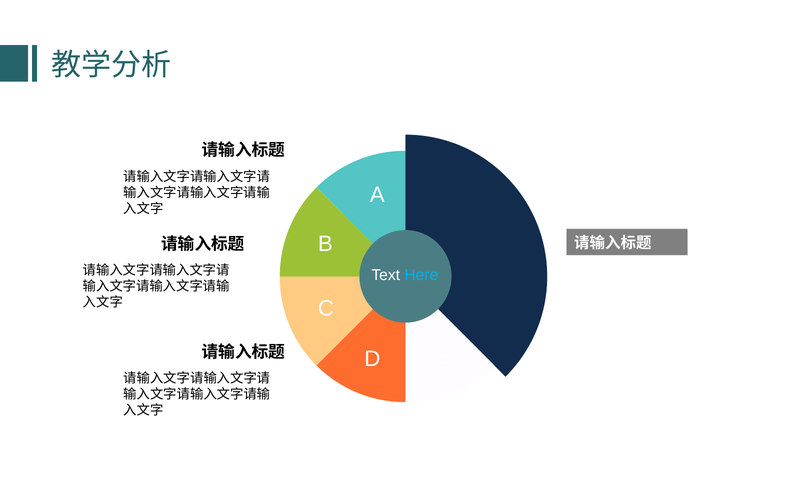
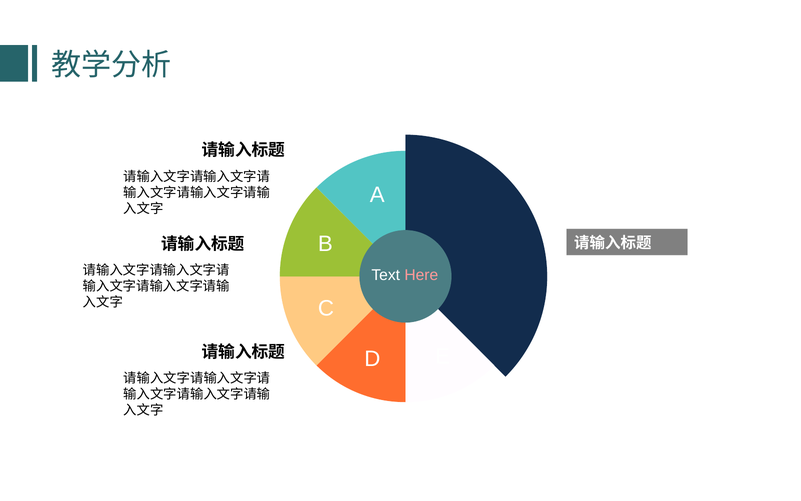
Here colour: light blue -> pink (421, 275)
